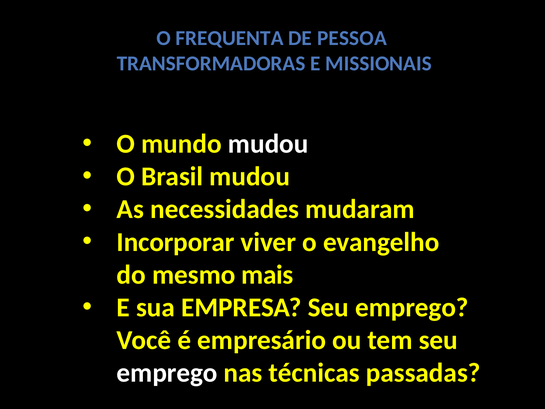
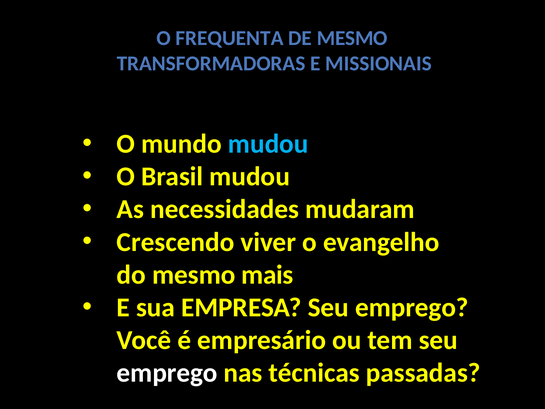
DE PESSOA: PESSOA -> MESMO (352, 38)
mudou colour: white -> light blue (268, 144)
Incorporar: Incorporar -> Crescendo (176, 242)
